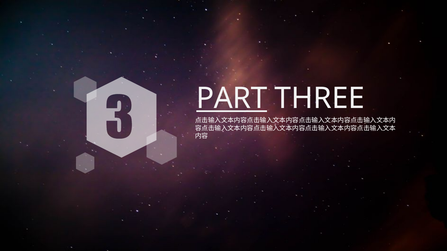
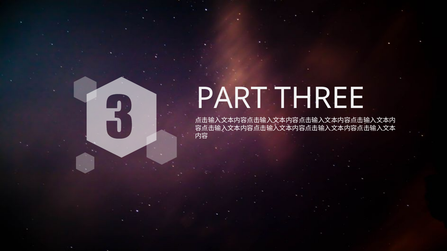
PART underline: present -> none (232, 99)
